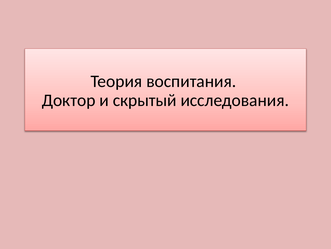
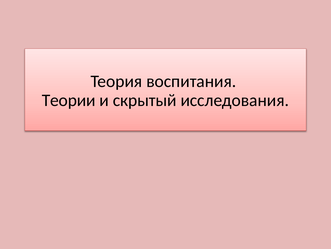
Доктор: Доктор -> Теории (69, 100)
